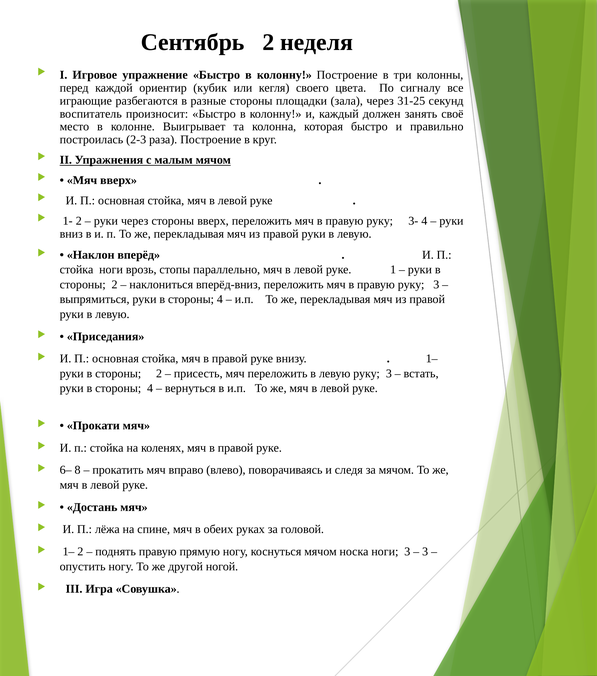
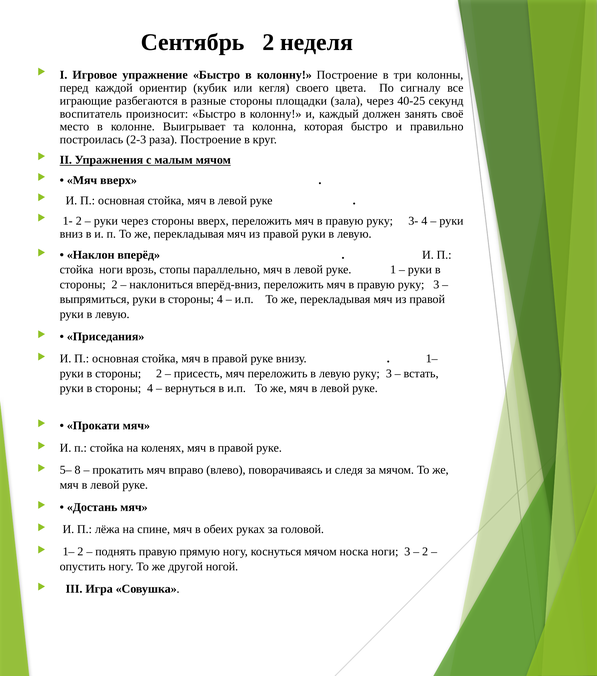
31-25: 31-25 -> 40-25 (411, 101)
6–: 6– -> 5– (66, 470)
3: 3 -> 2 (425, 551)
